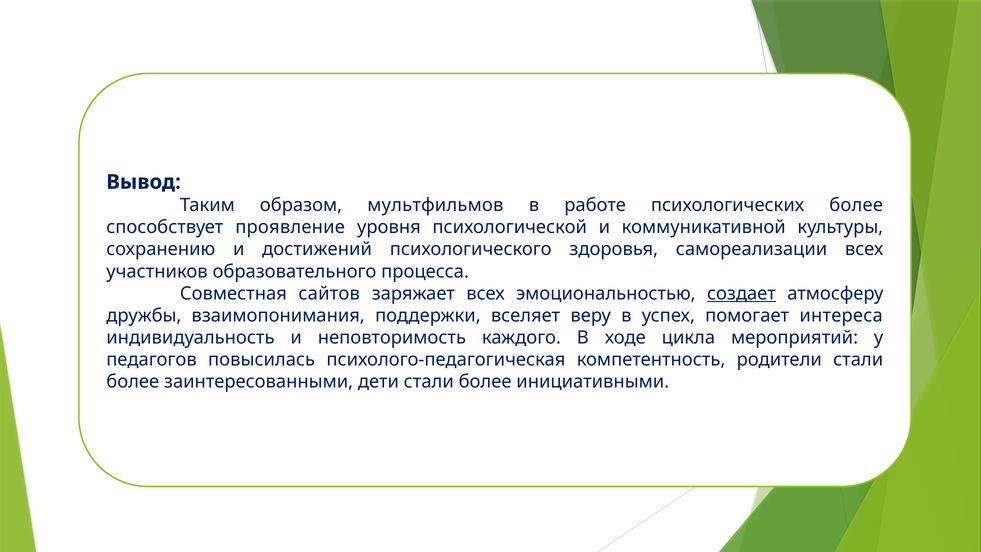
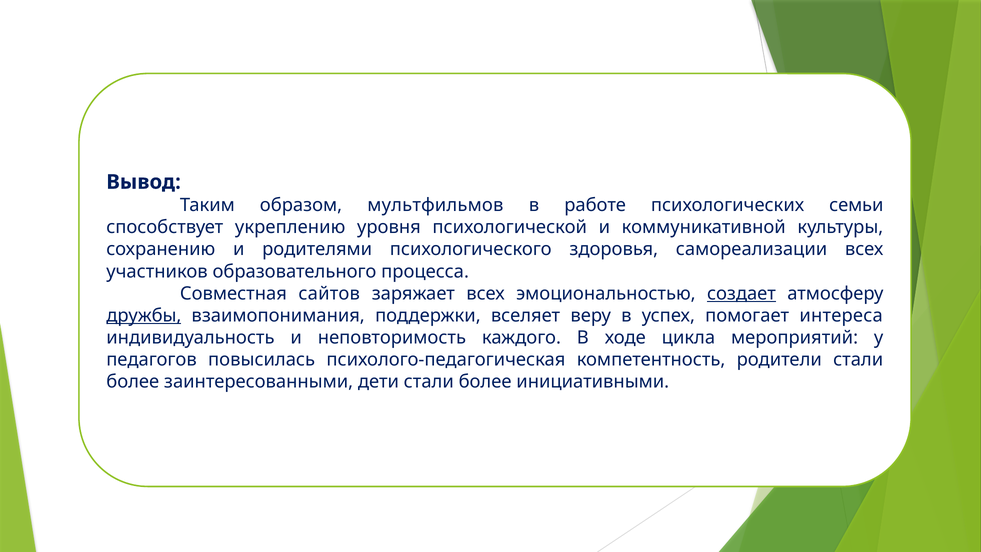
психологических более: более -> семьи (856, 205)
проявление: проявление -> укреплению (290, 227)
достижений: достижений -> родителями (317, 249)
дружбы underline: none -> present (144, 315)
